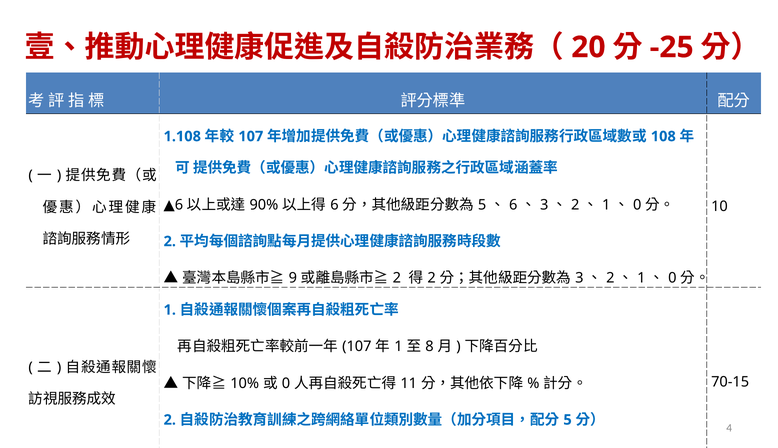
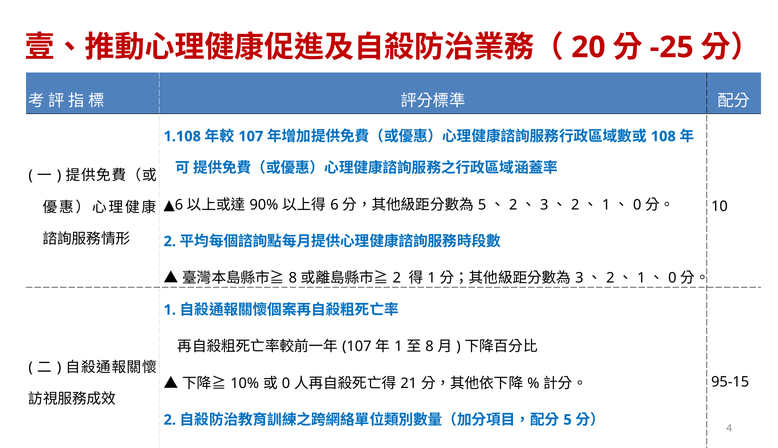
6: 6 -> 2 (513, 205)
9: 9 -> 8 (293, 278)
2: 2 -> 1 (432, 278)
11: 11 -> 21 (409, 383)
70-15: 70-15 -> 95-15 (730, 382)
